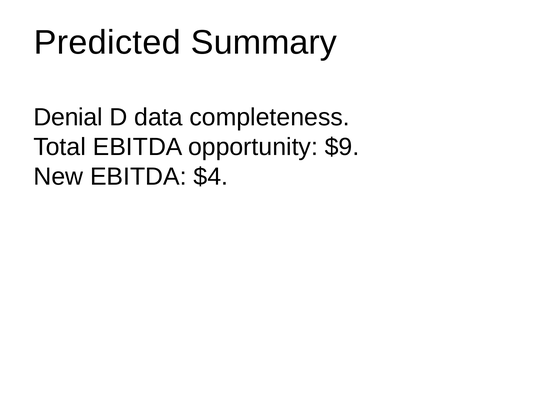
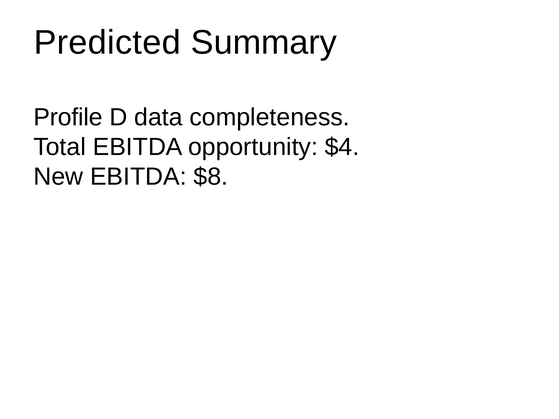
Denial: Denial -> Profile (68, 117)
$9: $9 -> $4 (342, 147)
$4: $4 -> $8 (211, 177)
